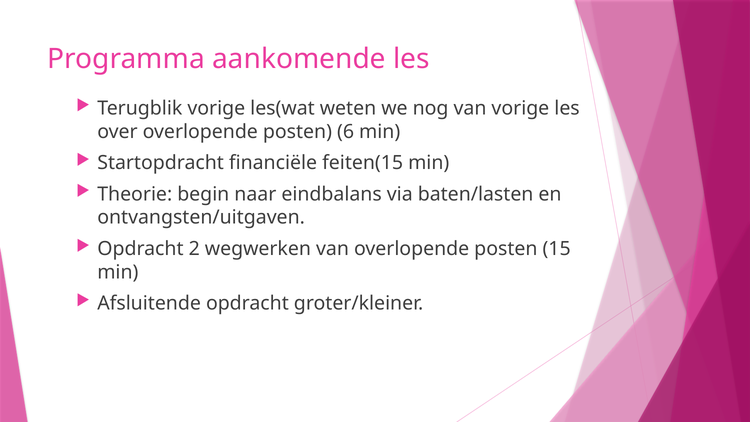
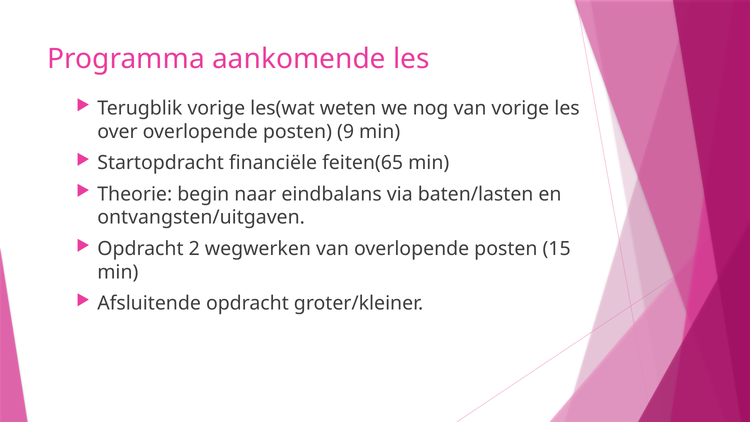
6: 6 -> 9 (346, 132)
feiten(15: feiten(15 -> feiten(65 (363, 163)
